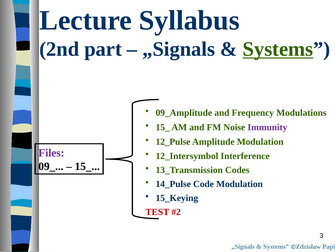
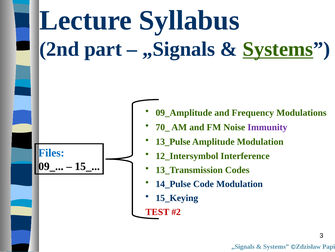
15_: 15_ -> 70_ (163, 127)
12_Pulse: 12_Pulse -> 13_Pulse (173, 141)
Files colour: purple -> blue (51, 152)
